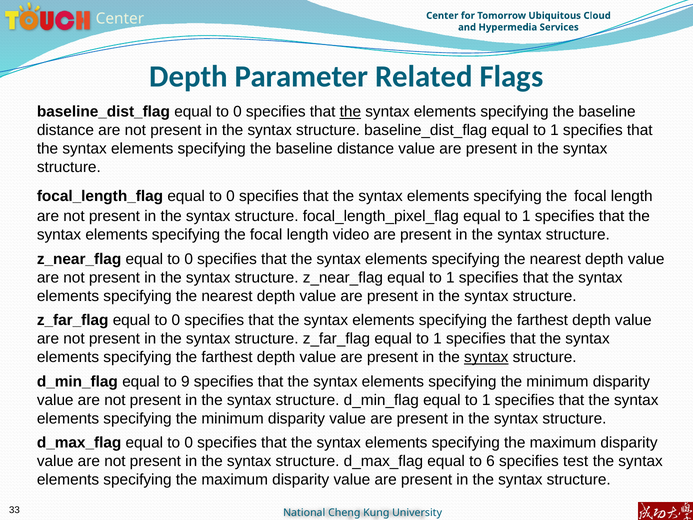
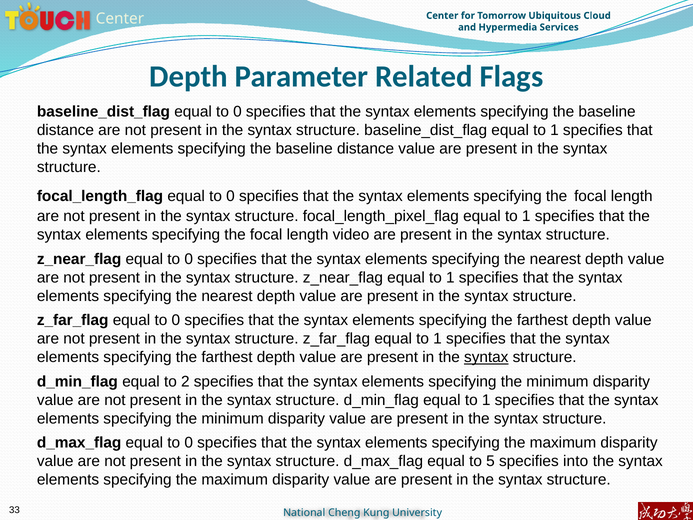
the underline: present -> none (350, 112)
9: 9 -> 2 (185, 381)
6: 6 -> 5 (491, 461)
test: test -> into (576, 461)
